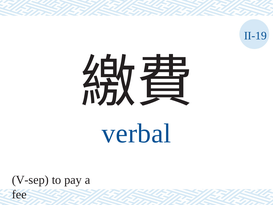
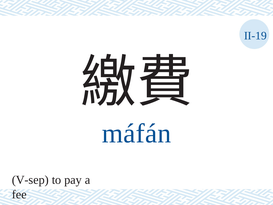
verbal: verbal -> máfán (136, 133)
